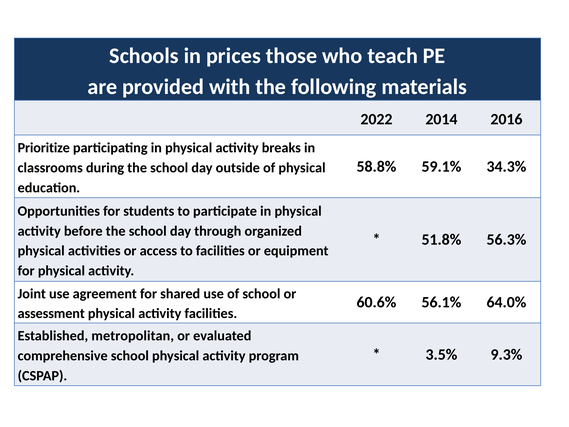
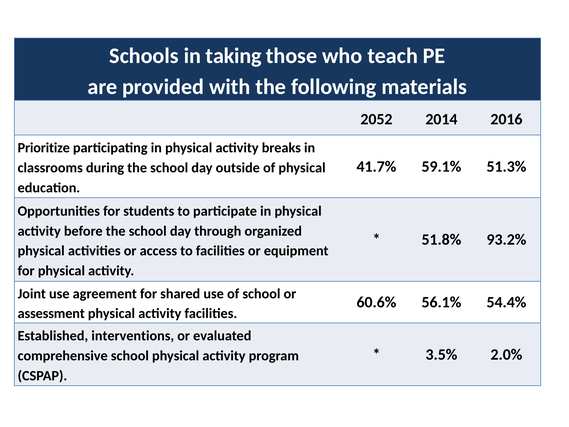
prices: prices -> taking (234, 56)
2022: 2022 -> 2052 (376, 119)
58.8%: 58.8% -> 41.7% (376, 166)
34.3%: 34.3% -> 51.3% (506, 166)
56.3%: 56.3% -> 93.2% (506, 240)
64.0%: 64.0% -> 54.4% (506, 302)
metropolitan: metropolitan -> interventions (133, 336)
9.3%: 9.3% -> 2.0% (506, 354)
